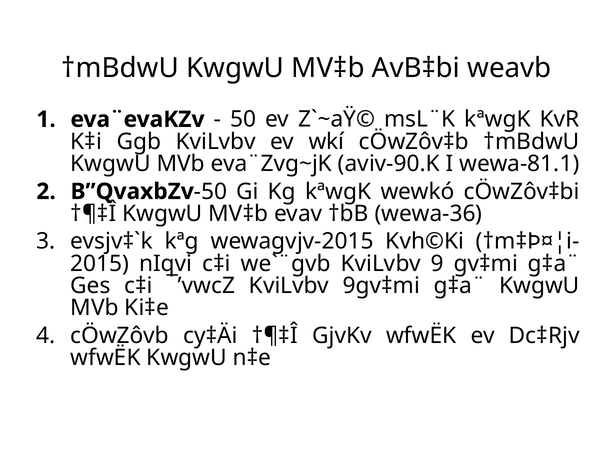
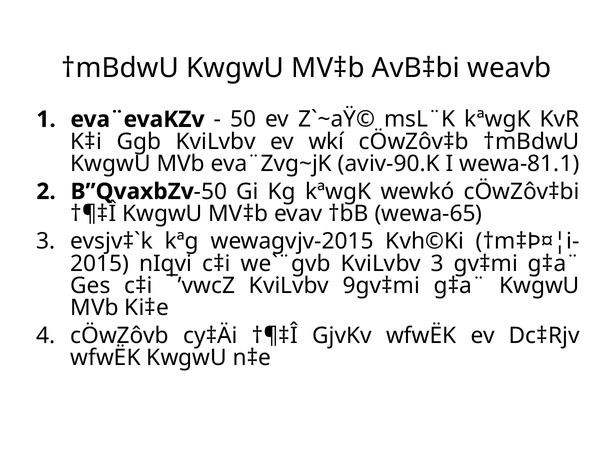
wewa-36: wewa-36 -> wewa-65 (428, 213)
KviLvbv 9: 9 -> 3 (437, 263)
